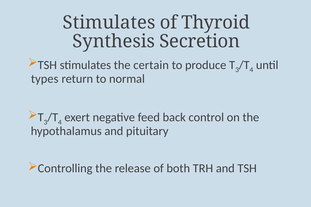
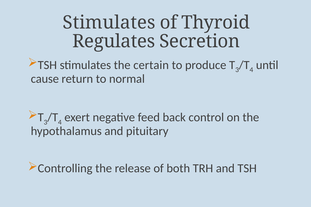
Synthesis: Synthesis -> Regulates (114, 41)
types: types -> cause (45, 79)
